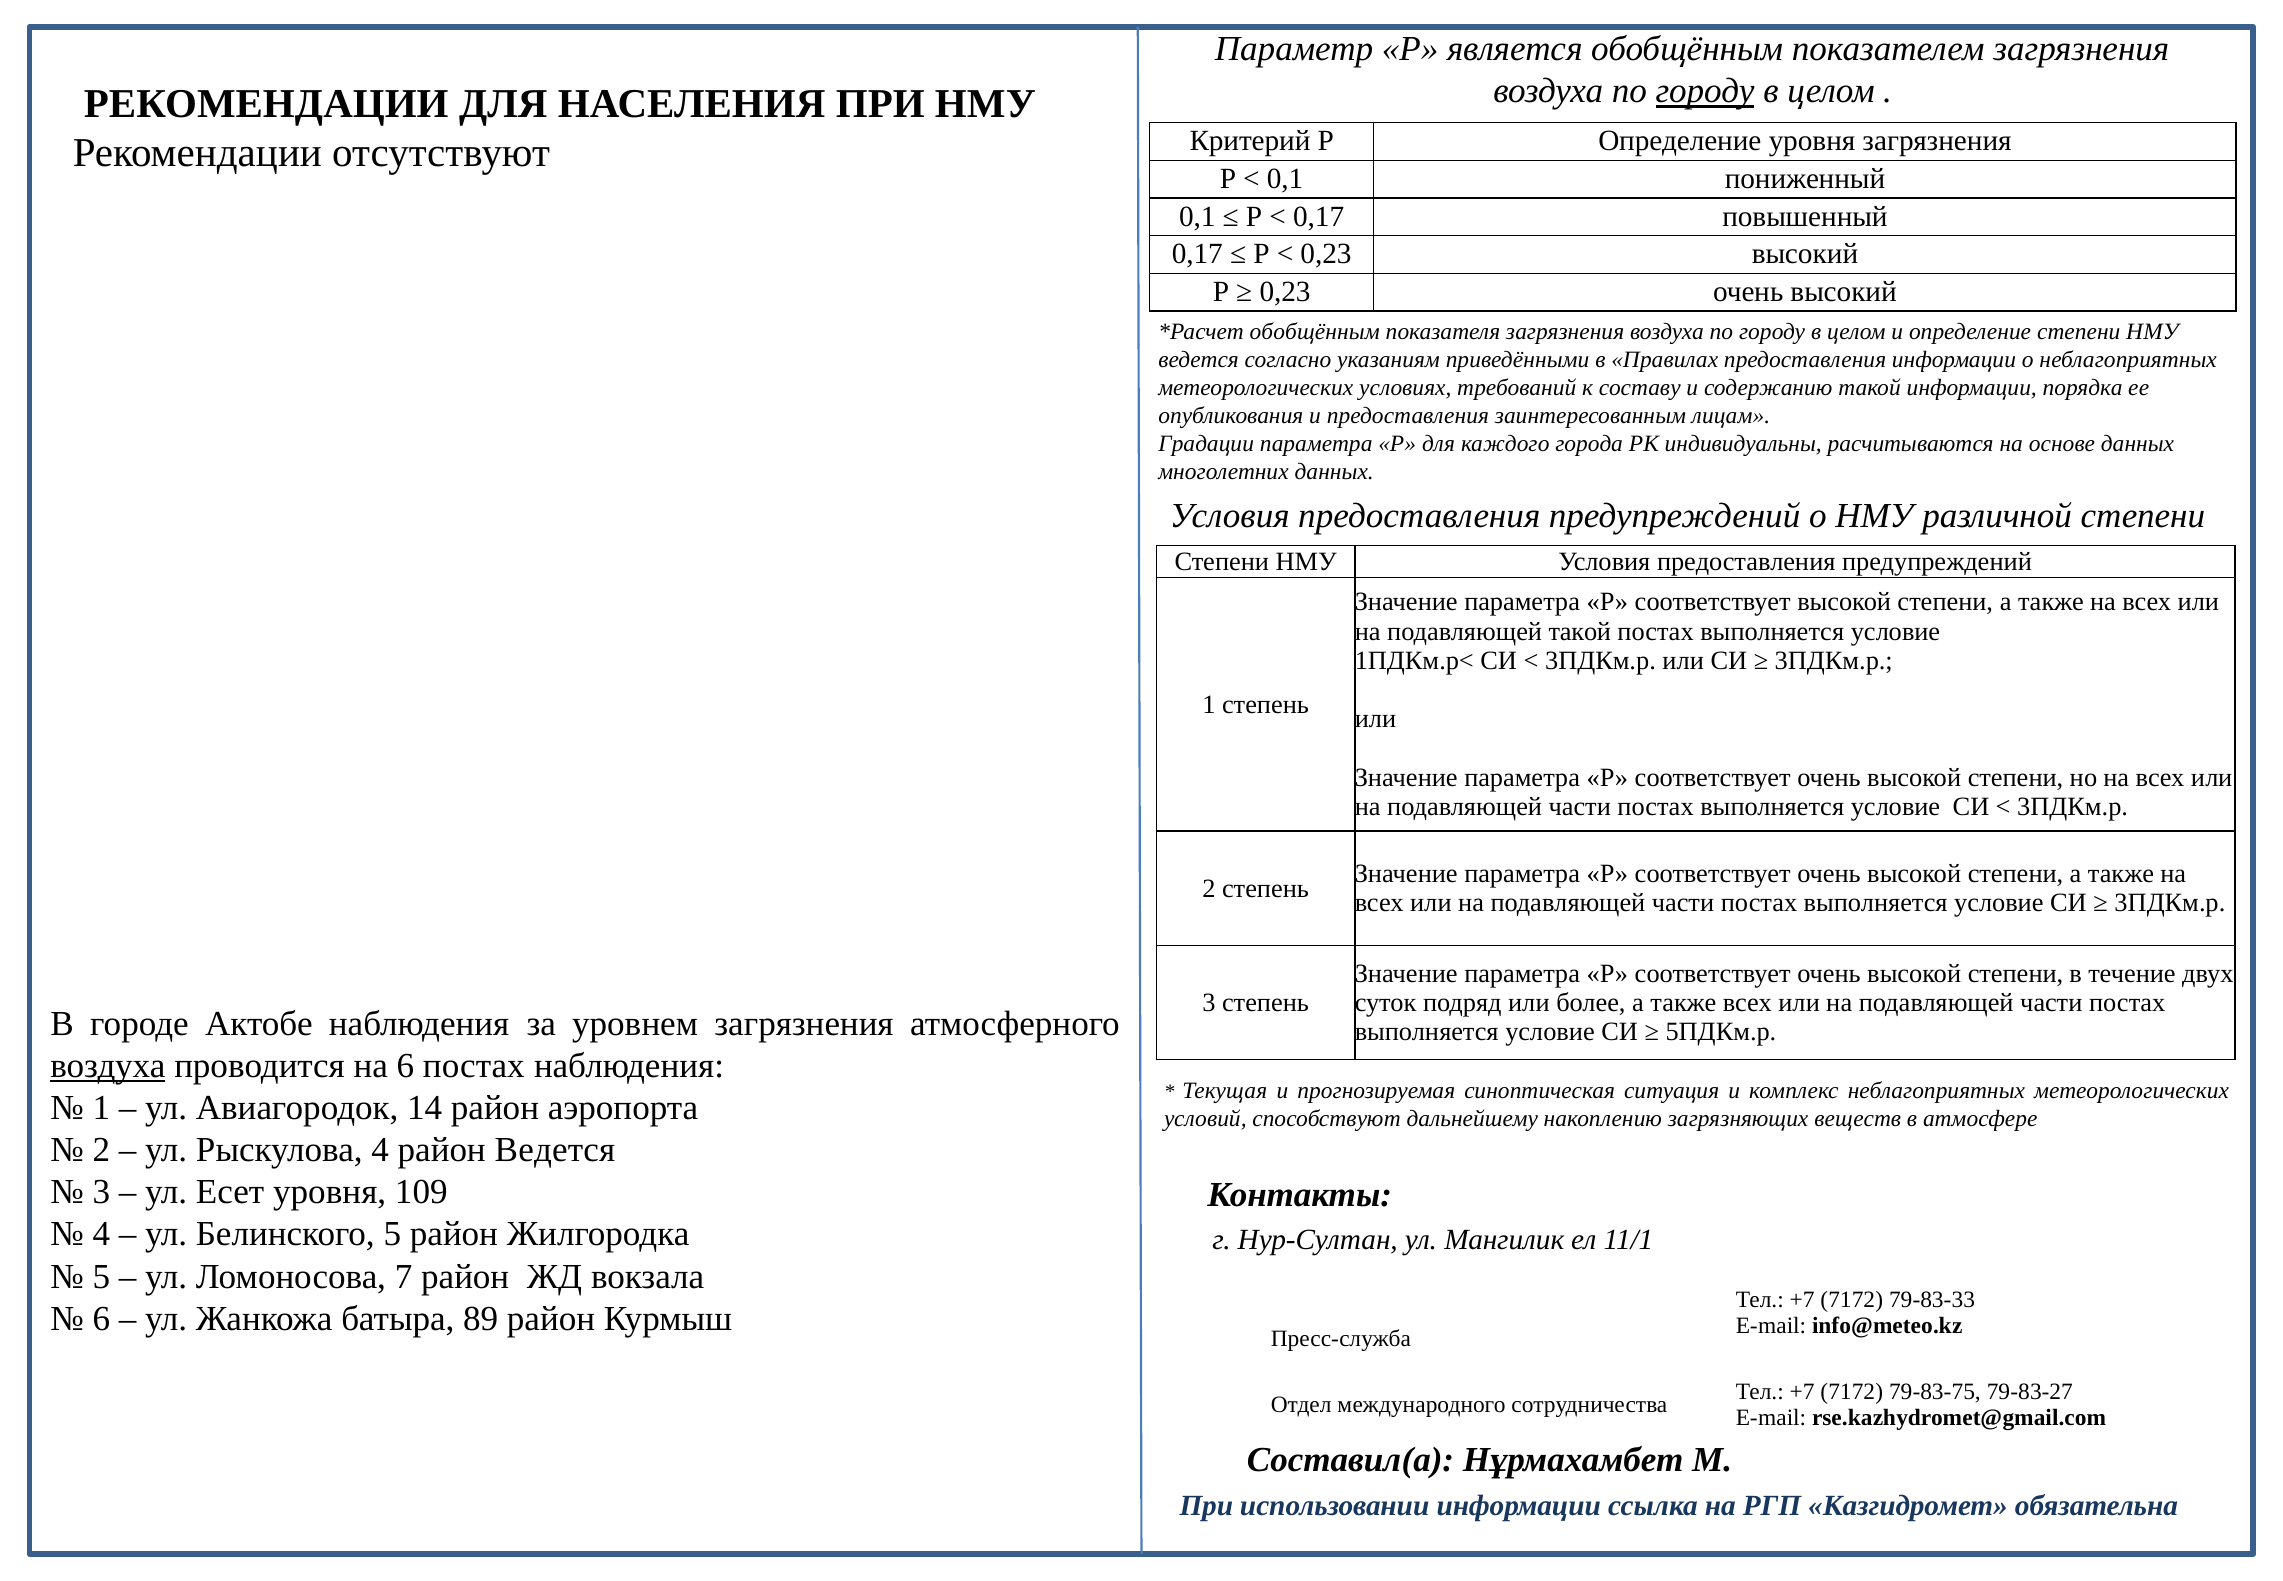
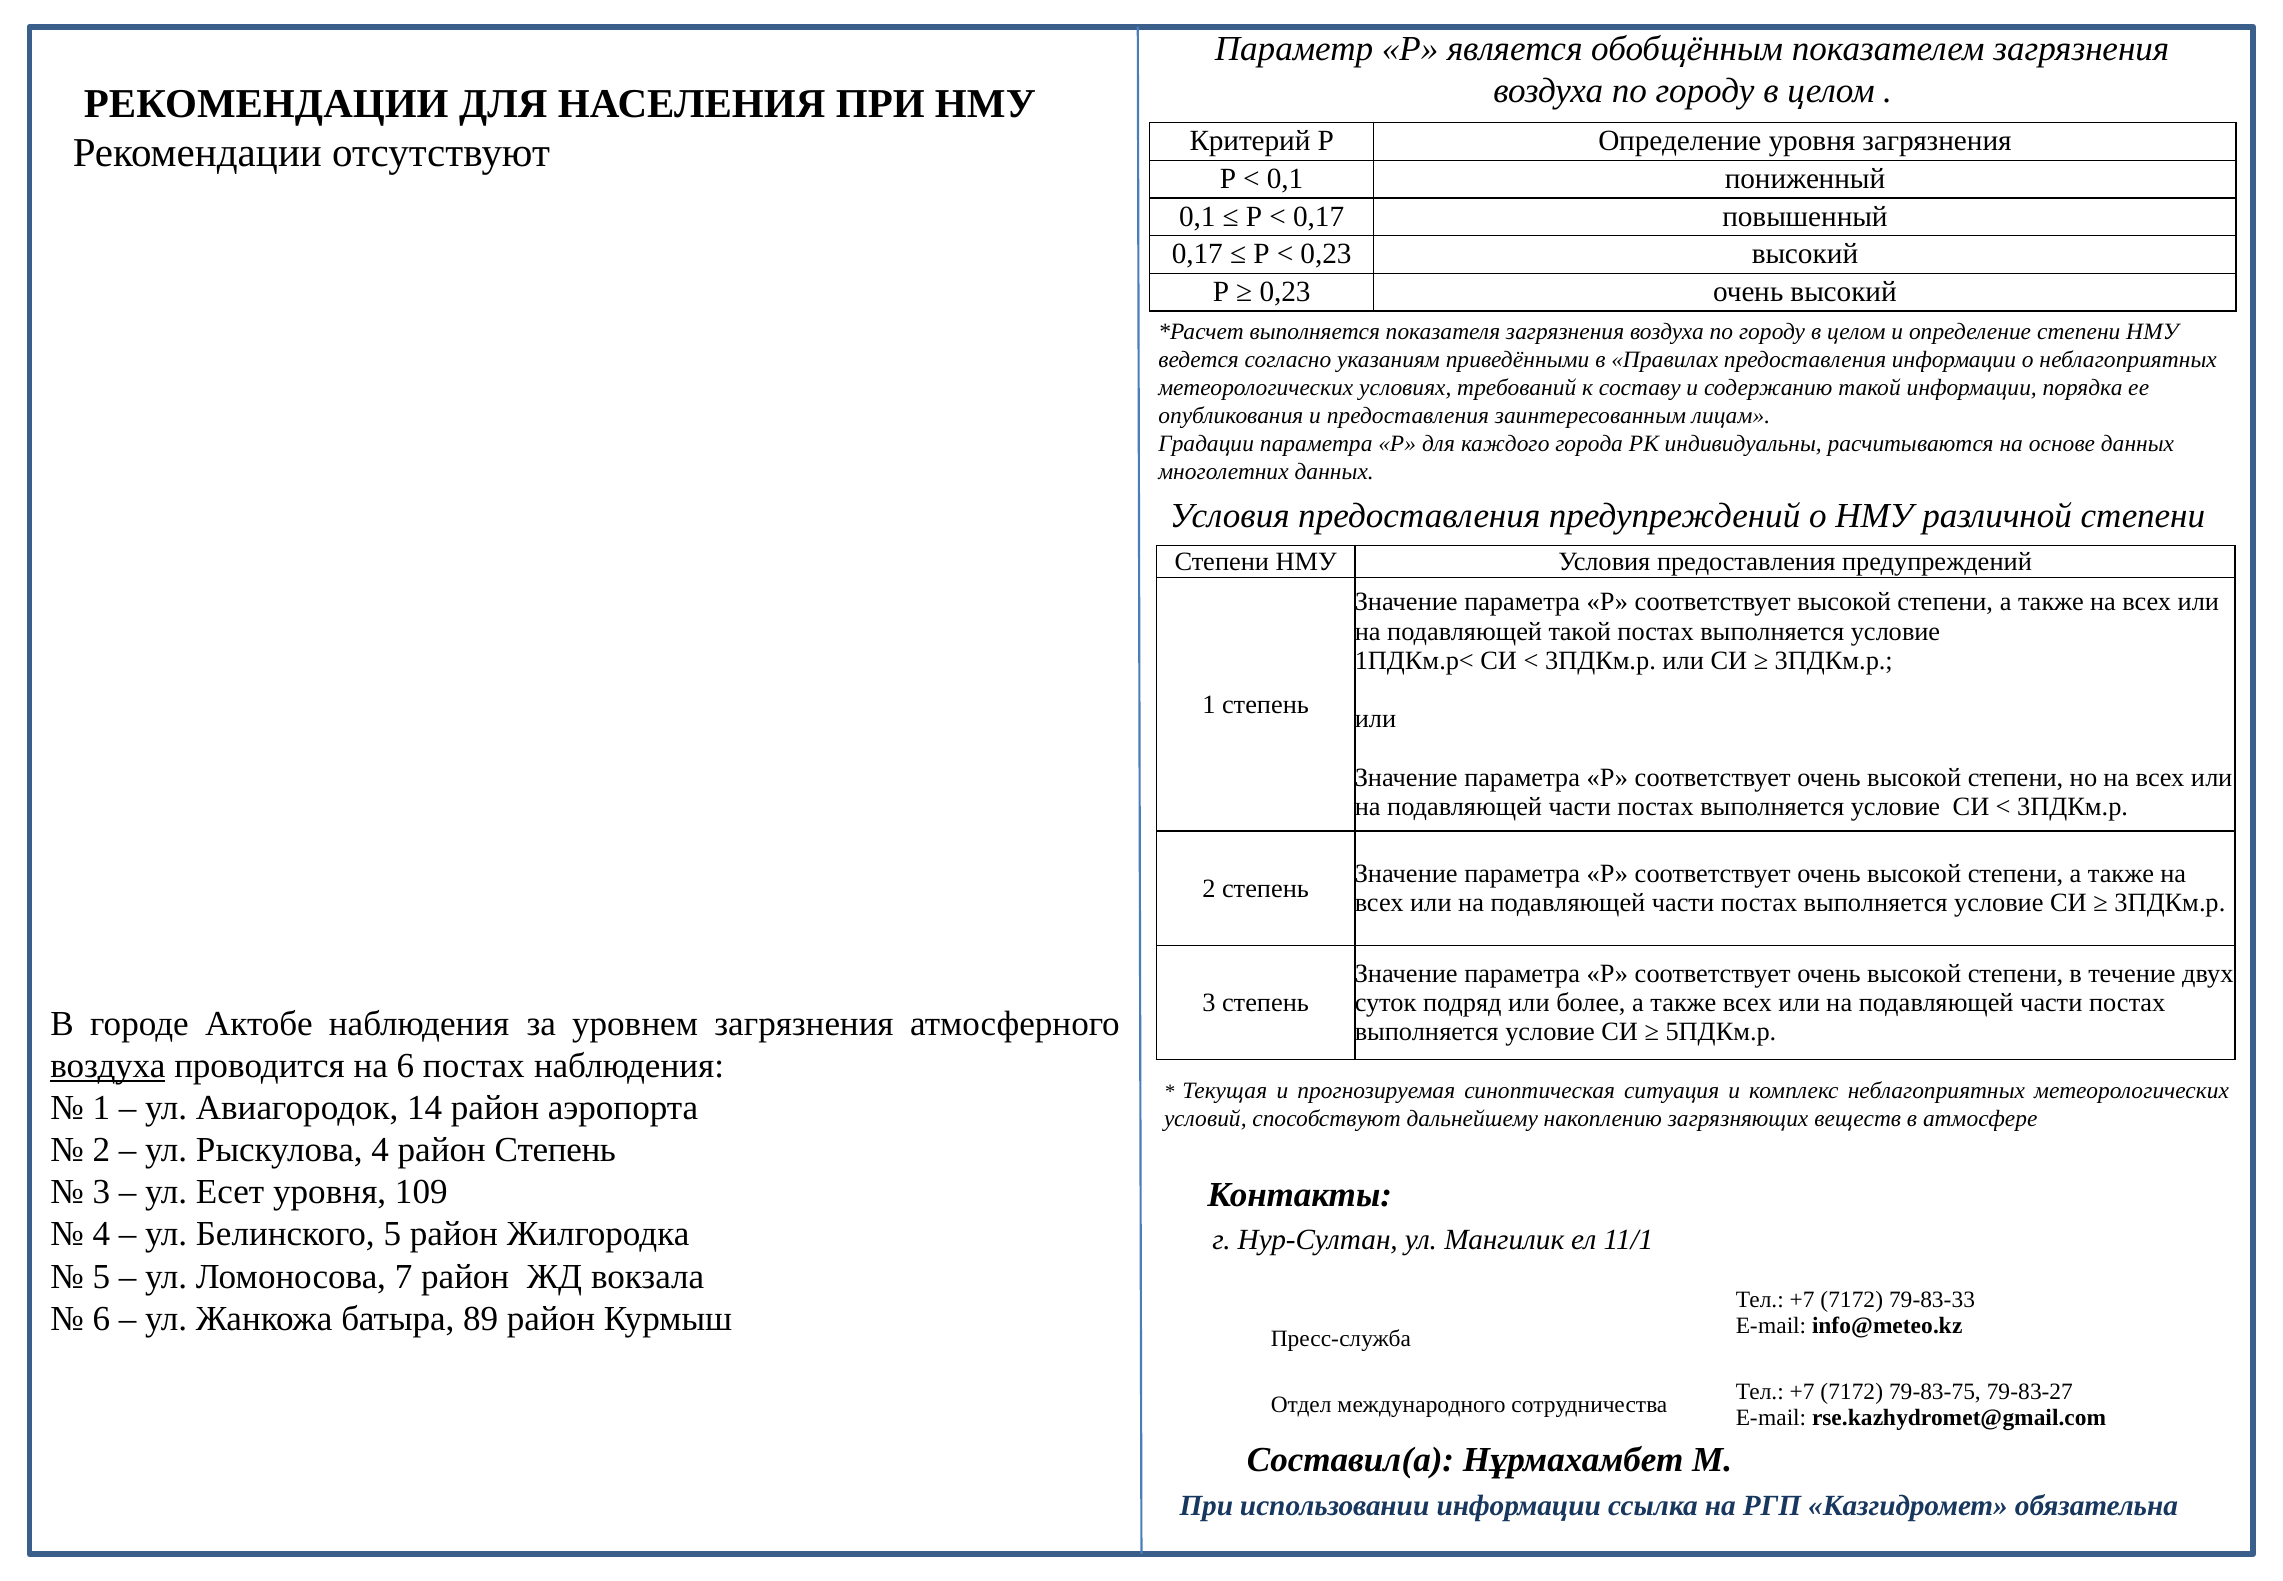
городу underline: present -> none (1705, 91)
обобщённым: обобщённым -> выполняется (1315, 331)
район Ведется: Ведется -> Степень (555, 1150)
